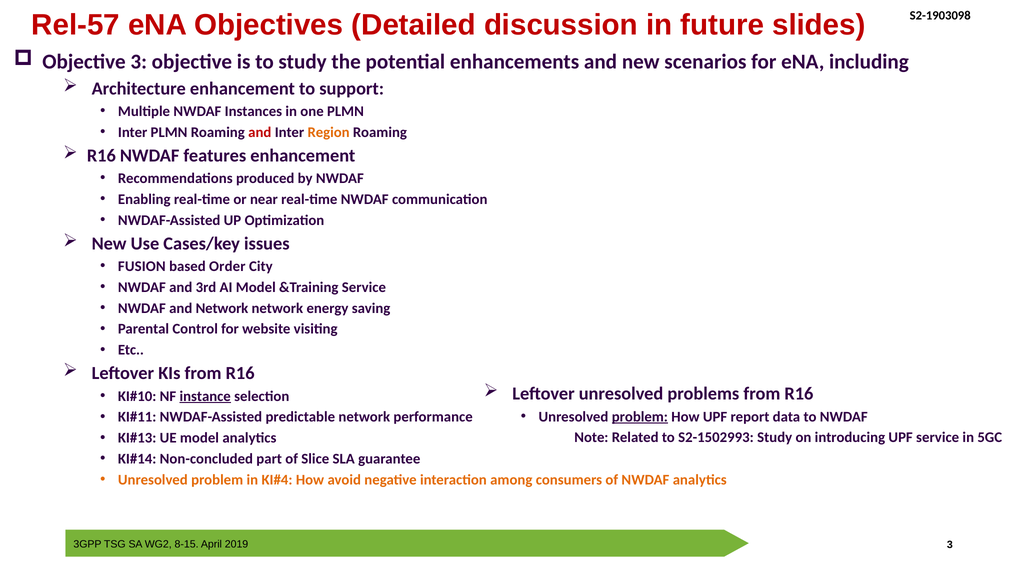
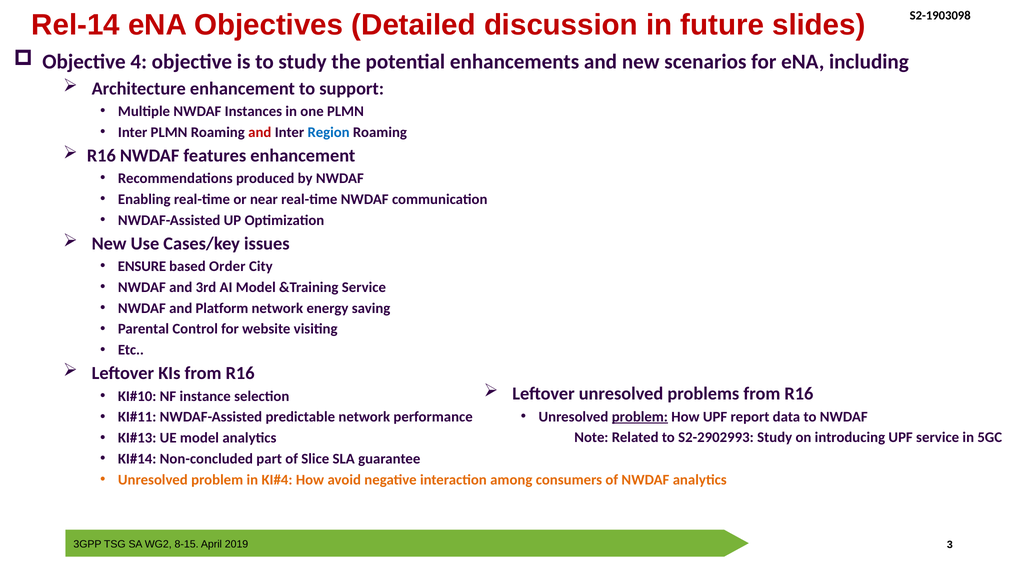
Rel-57: Rel-57 -> Rel-14 (76, 25)
Objective 3: 3 -> 4 (139, 62)
Region colour: orange -> blue (329, 132)
FUSION: FUSION -> ENSURE (142, 266)
and Network: Network -> Platform (222, 308)
instance underline: present -> none (205, 396)
S2-1502993: S2-1502993 -> S2-2902993 (716, 437)
